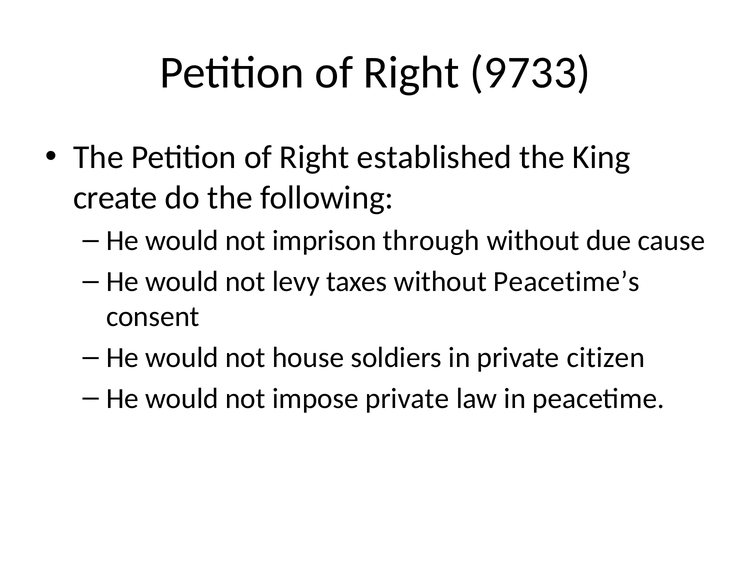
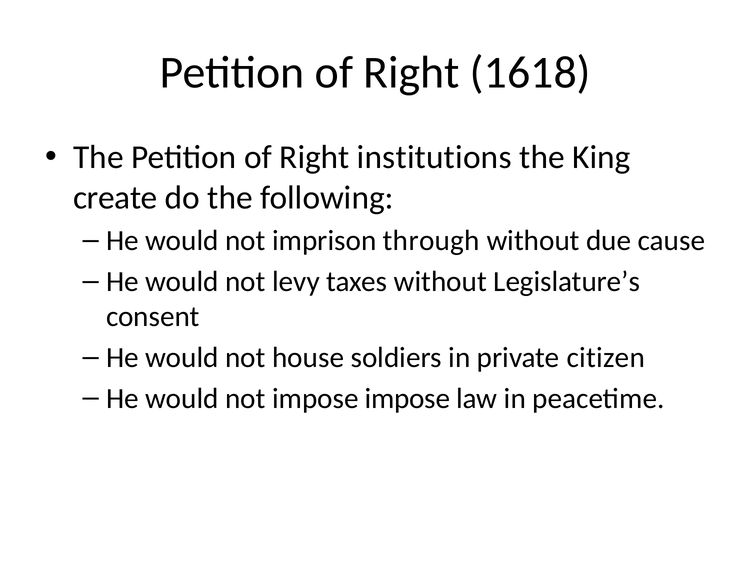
9733: 9733 -> 1618 (530, 73)
established: established -> institutions (434, 158)
Peacetime’s: Peacetime’s -> Legislature’s (567, 282)
impose private: private -> impose (407, 399)
